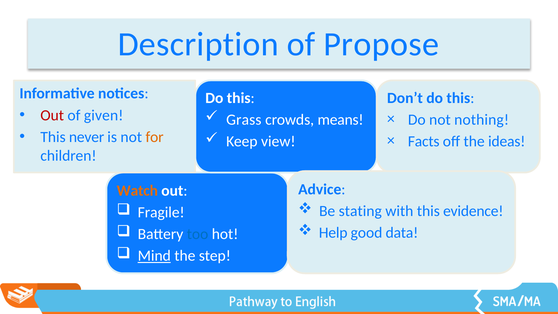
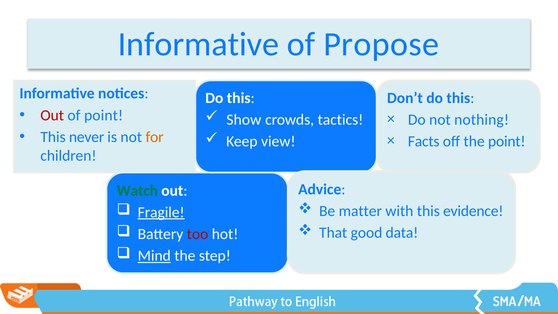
Description: Description -> Informative (198, 44)
of given: given -> point (104, 115)
Grass: Grass -> Show (244, 120)
means: means -> tactics (340, 120)
the ideas: ideas -> point (507, 141)
Watch colour: orange -> green (137, 191)
stating: stating -> matter (360, 211)
Fragile underline: none -> present (161, 212)
Help: Help -> That (333, 233)
too colour: blue -> red (198, 234)
